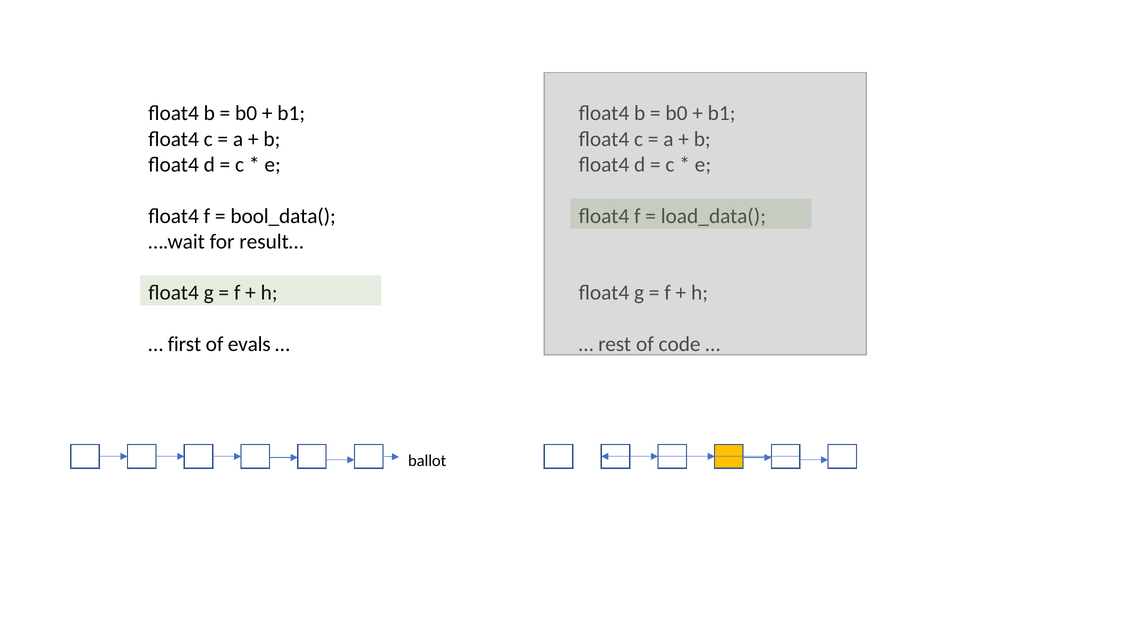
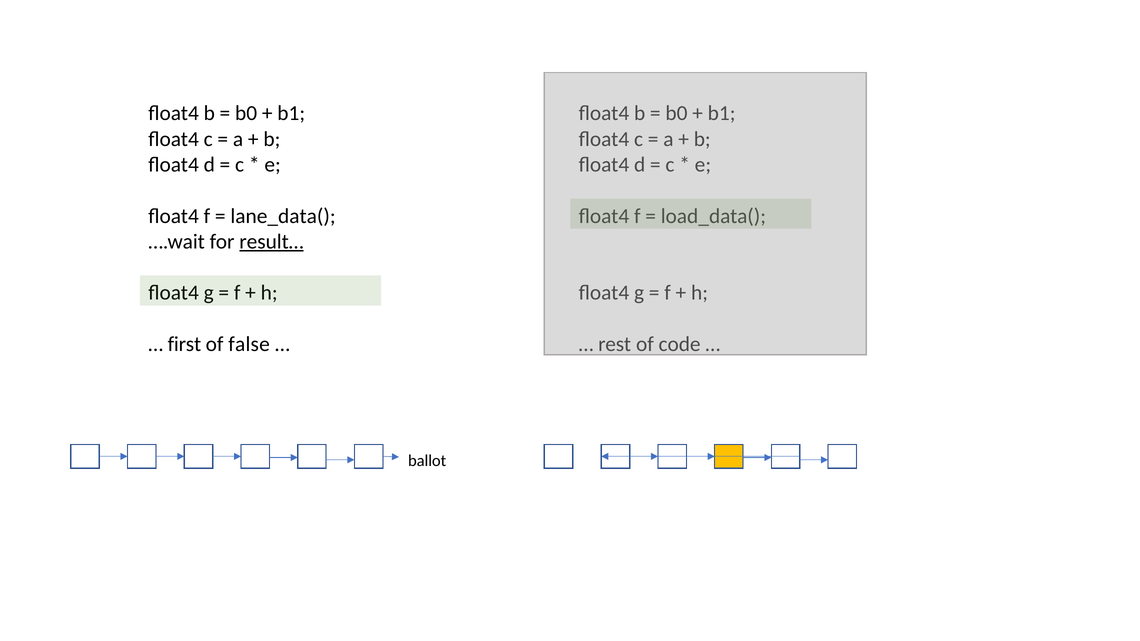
bool_data(: bool_data( -> lane_data( (283, 216)
result… underline: none -> present (271, 242)
evals: evals -> false (249, 344)
